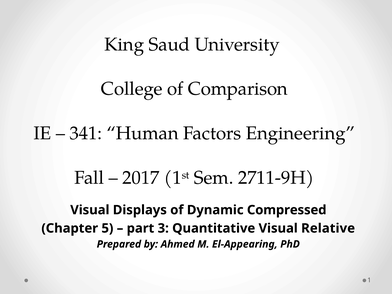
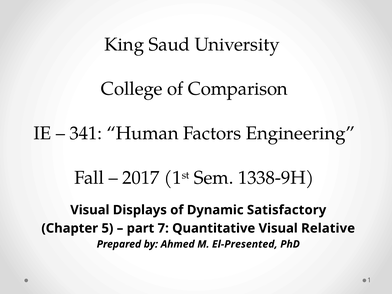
2711-9H: 2711-9H -> 1338-9H (276, 178)
Compressed: Compressed -> Satisfactory (287, 210)
3: 3 -> 7 (163, 228)
El-Appearing: El-Appearing -> El-Presented (245, 244)
